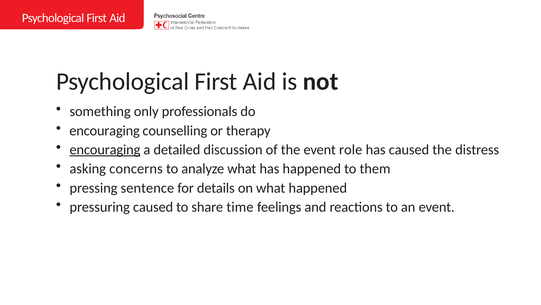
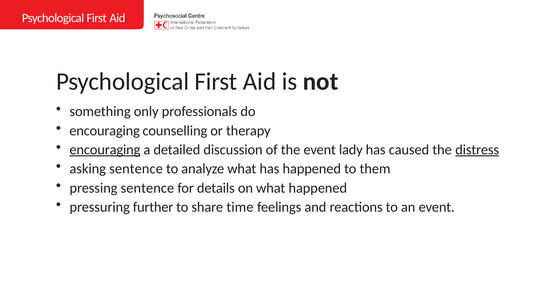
role: role -> lady (351, 150)
distress underline: none -> present (477, 150)
asking concerns: concerns -> sentence (136, 169)
pressuring caused: caused -> further (153, 207)
